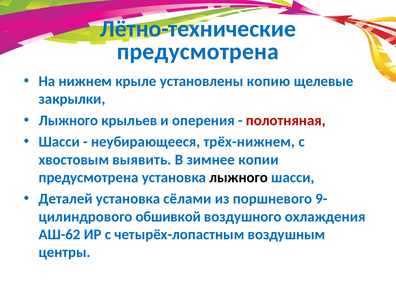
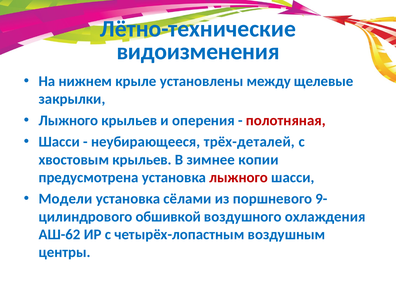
предусмотрена: предусмотрена -> видоизменения (198, 52)
копию: копию -> между (269, 81)
трёх-нижнем: трёх-нижнем -> трёх-деталей (249, 142)
хвостовым выявить: выявить -> крыльев (142, 160)
лыжного colour: black -> red (239, 177)
Деталей: Деталей -> Модели (66, 199)
